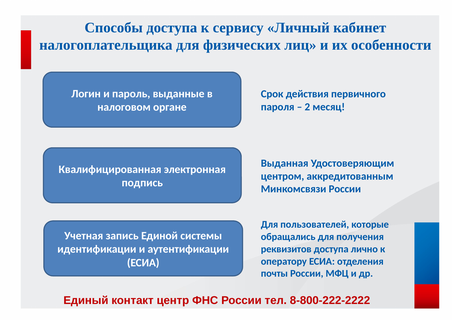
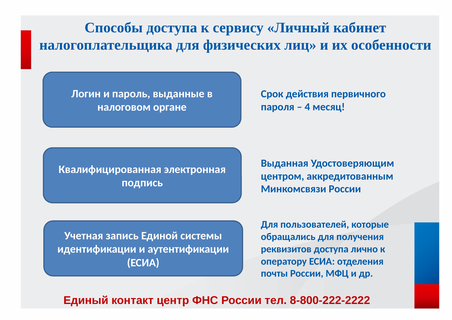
2: 2 -> 4 (307, 107)
